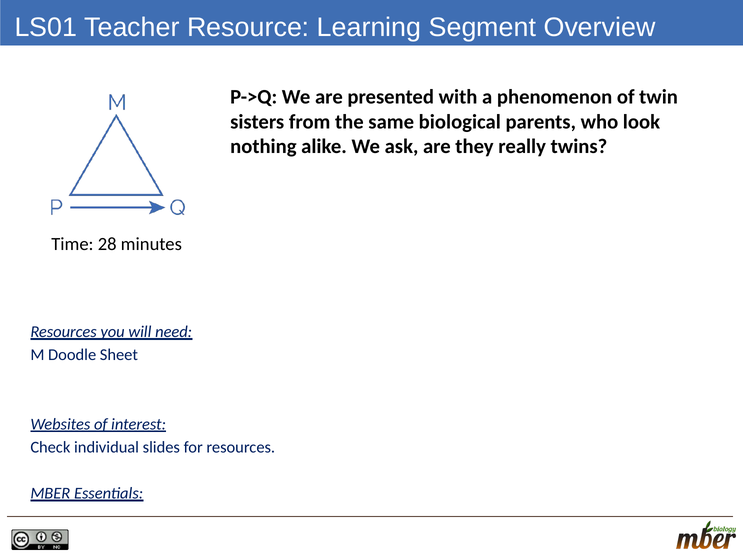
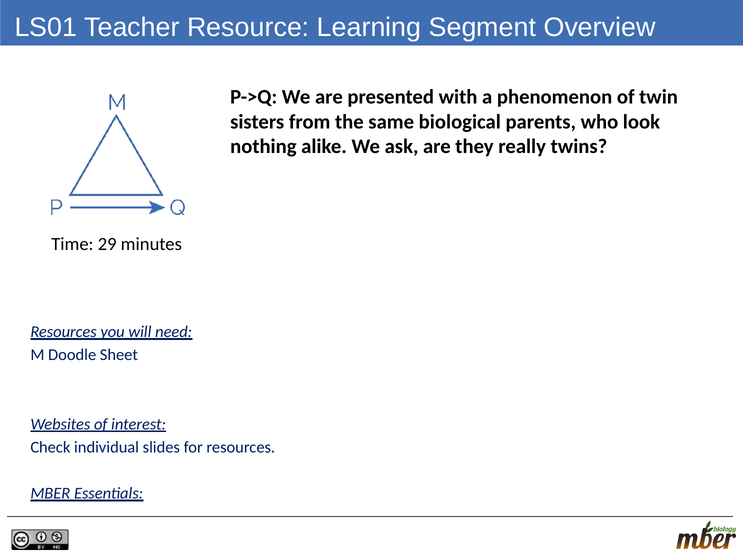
28: 28 -> 29 (107, 244)
